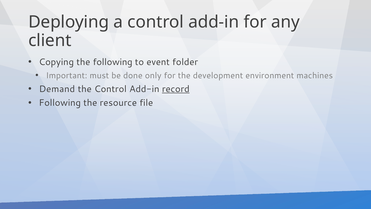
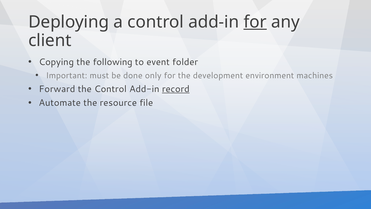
for underline: none -> present (255, 22)
Demand: Demand -> Forward (57, 89)
Following: Following -> Automate (60, 103)
